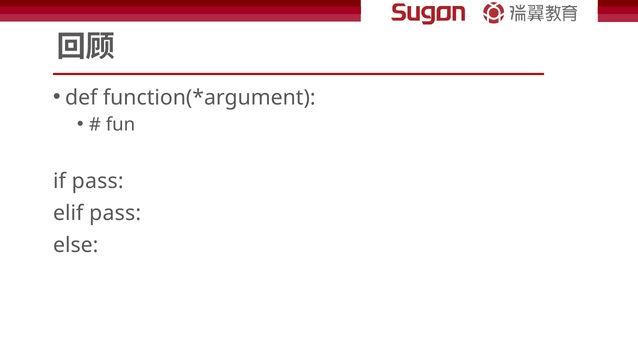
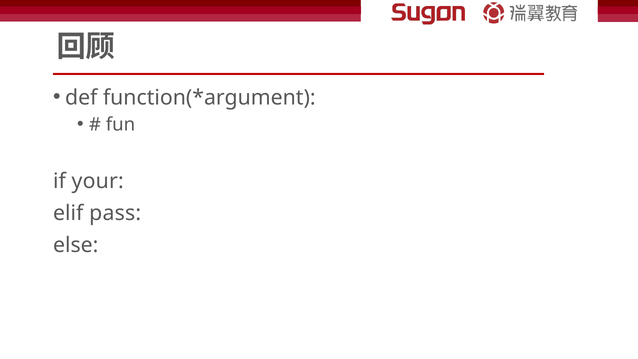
if pass: pass -> your (98, 181)
